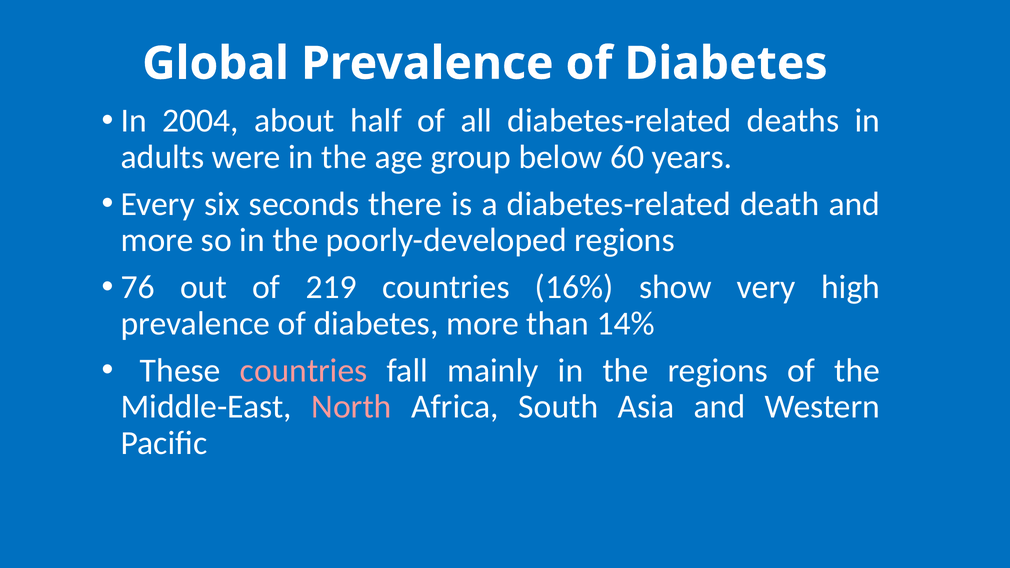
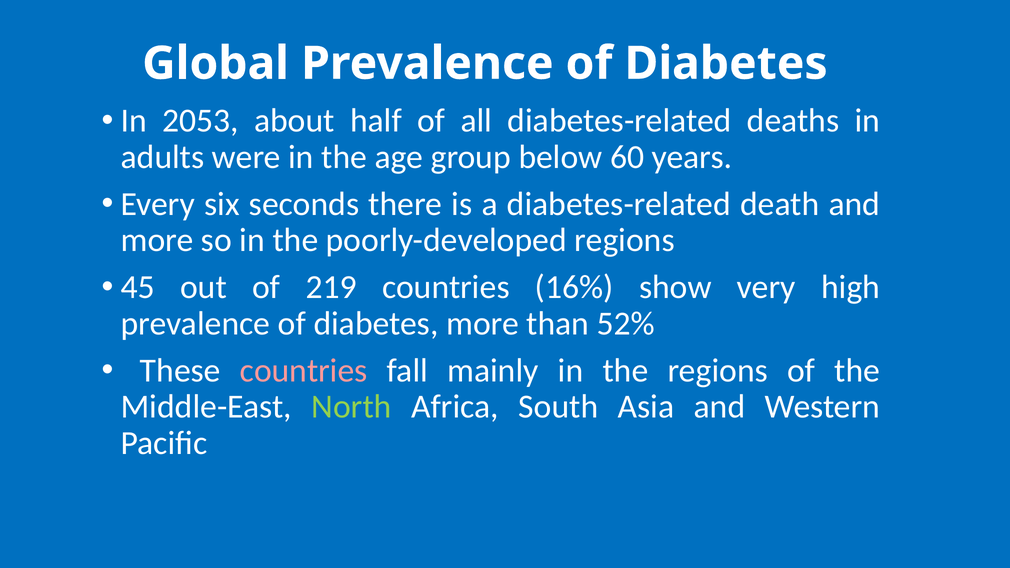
2004: 2004 -> 2053 (200, 121)
76: 76 -> 45 (138, 287)
14%: 14% -> 52% (626, 324)
North colour: pink -> light green (351, 407)
